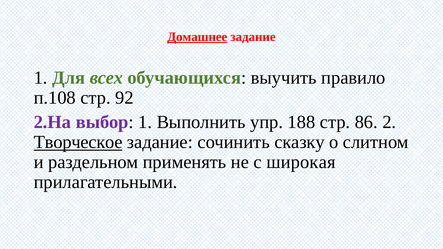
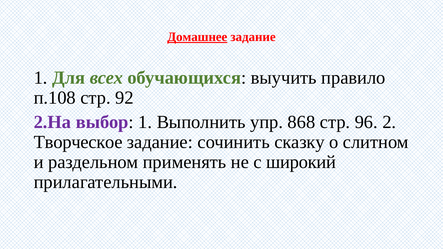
188: 188 -> 868 (301, 122)
86: 86 -> 96 (366, 122)
Творческое underline: present -> none (78, 142)
широкая: широкая -> широкий (301, 162)
